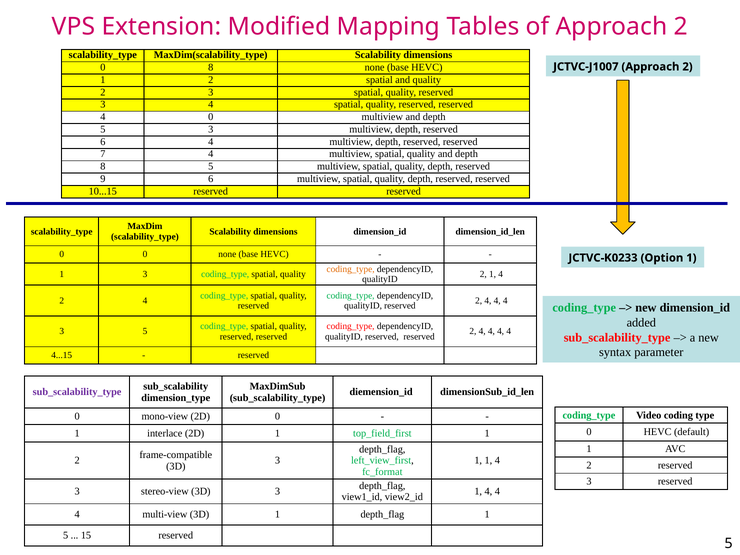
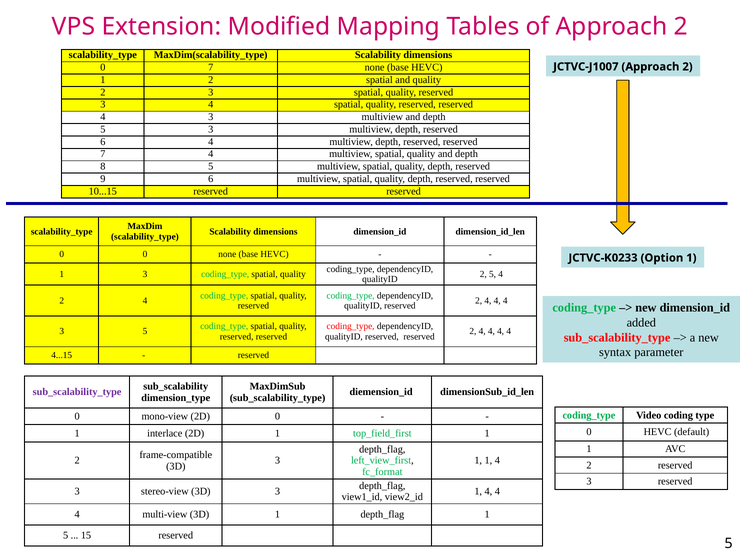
0 8: 8 -> 7 (211, 67)
0: 0 -> 3 (211, 117)
coding_type colour: orange -> black (351, 269)
1: 1 -> 5 (493, 274)
